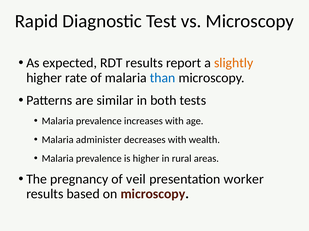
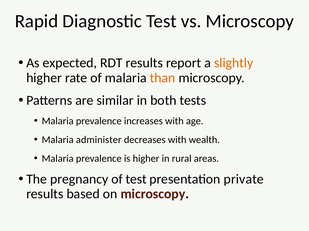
than colour: blue -> orange (163, 78)
of veil: veil -> test (136, 180)
worker: worker -> private (244, 180)
